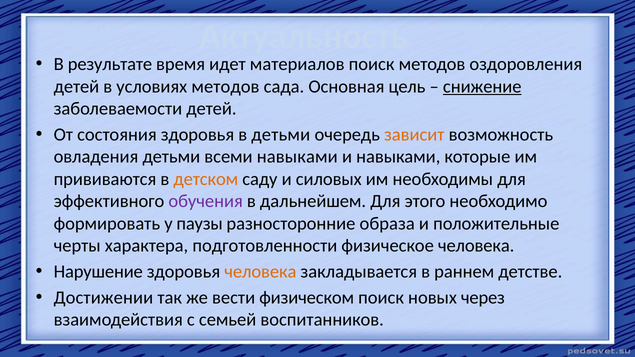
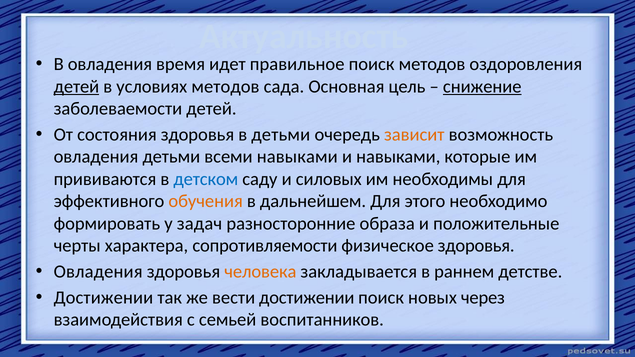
В результате: результате -> овладения (110, 64)
материалов: материалов -> правильное (297, 64)
детей underline: none -> present (76, 86)
детском colour: orange -> blue (206, 179)
обучения colour: purple -> orange (206, 201)
паузы: паузы -> задач (199, 224)
подготовленности: подготовленности -> сопротивляемости (265, 246)
физическое человека: человека -> здоровья (476, 246)
Нарушение: Нарушение -> Овладения (98, 272)
вести физическом: физическом -> достижении (307, 298)
